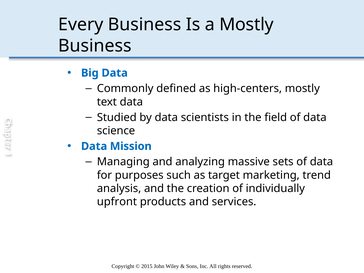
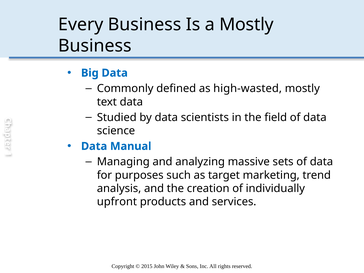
high-centers: high-centers -> high-wasted (248, 89)
Mission: Mission -> Manual (131, 146)
